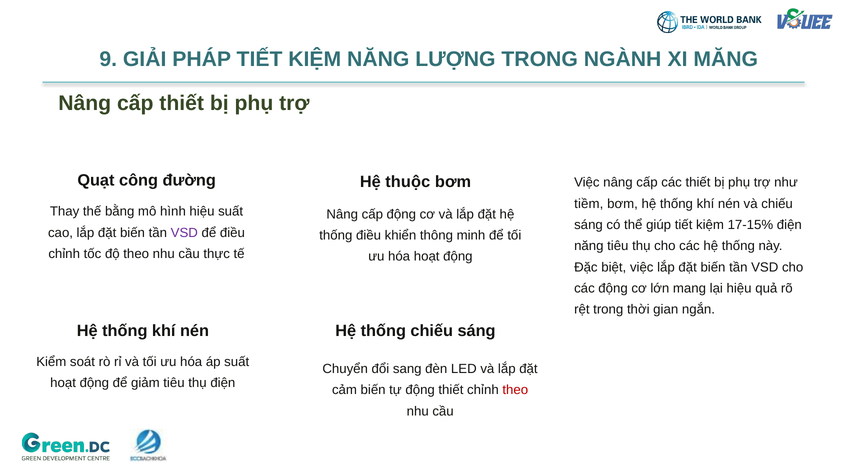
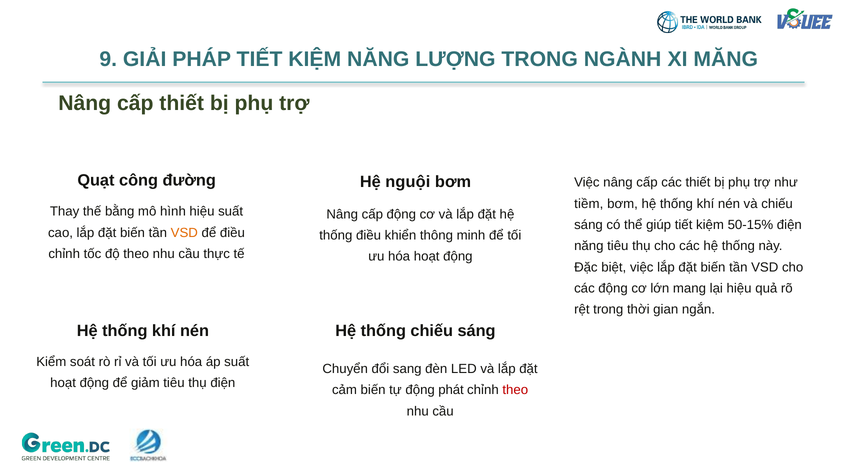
thuộc: thuộc -> nguội (408, 182)
17-15%: 17-15% -> 50-15% (750, 225)
VSD colour: purple -> orange (184, 233)
động thiết: thiết -> phát (451, 390)
